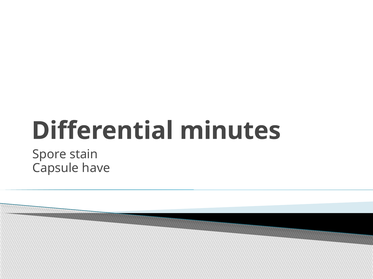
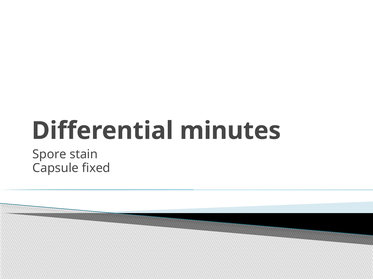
have: have -> fixed (96, 169)
